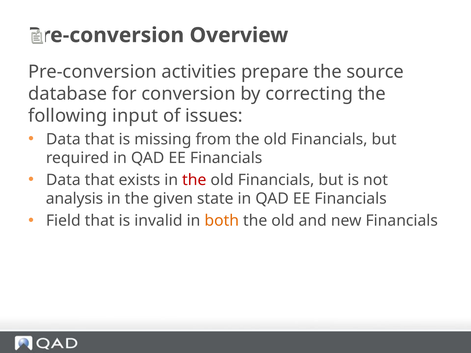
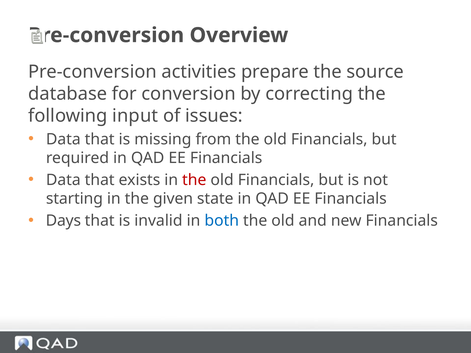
analysis: analysis -> starting (74, 199)
Field: Field -> Days (63, 221)
both colour: orange -> blue (222, 221)
